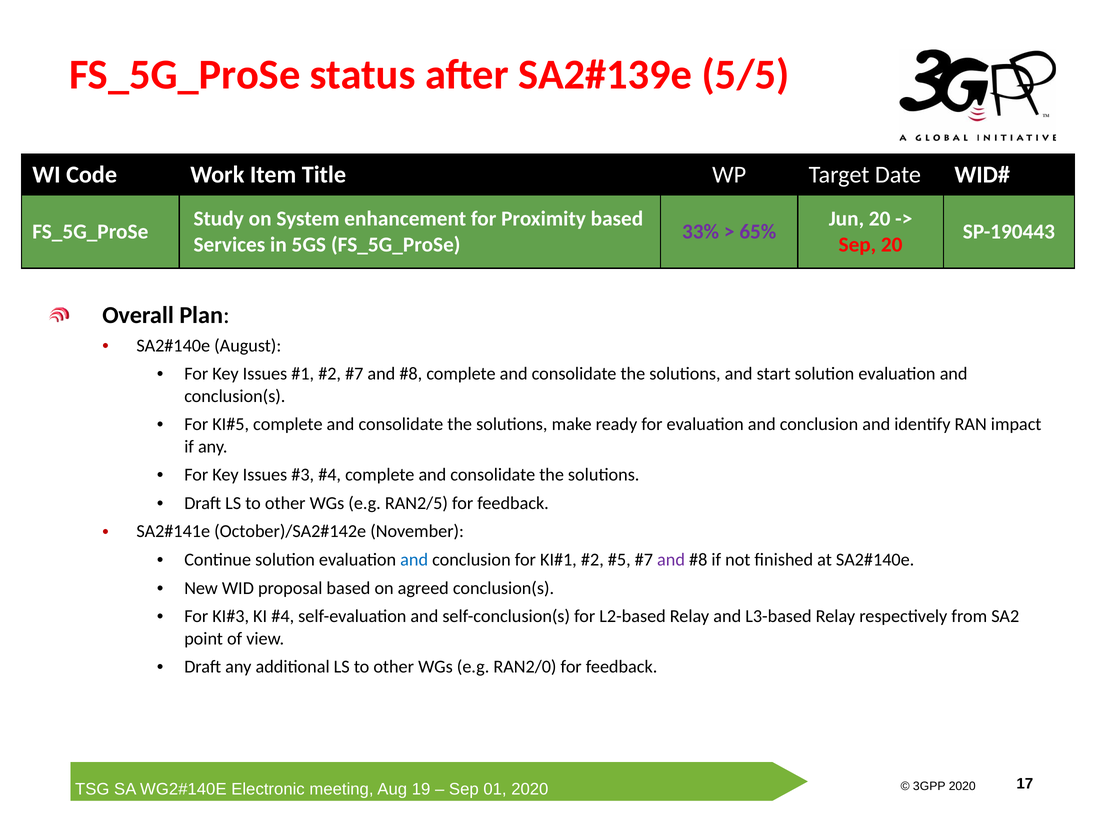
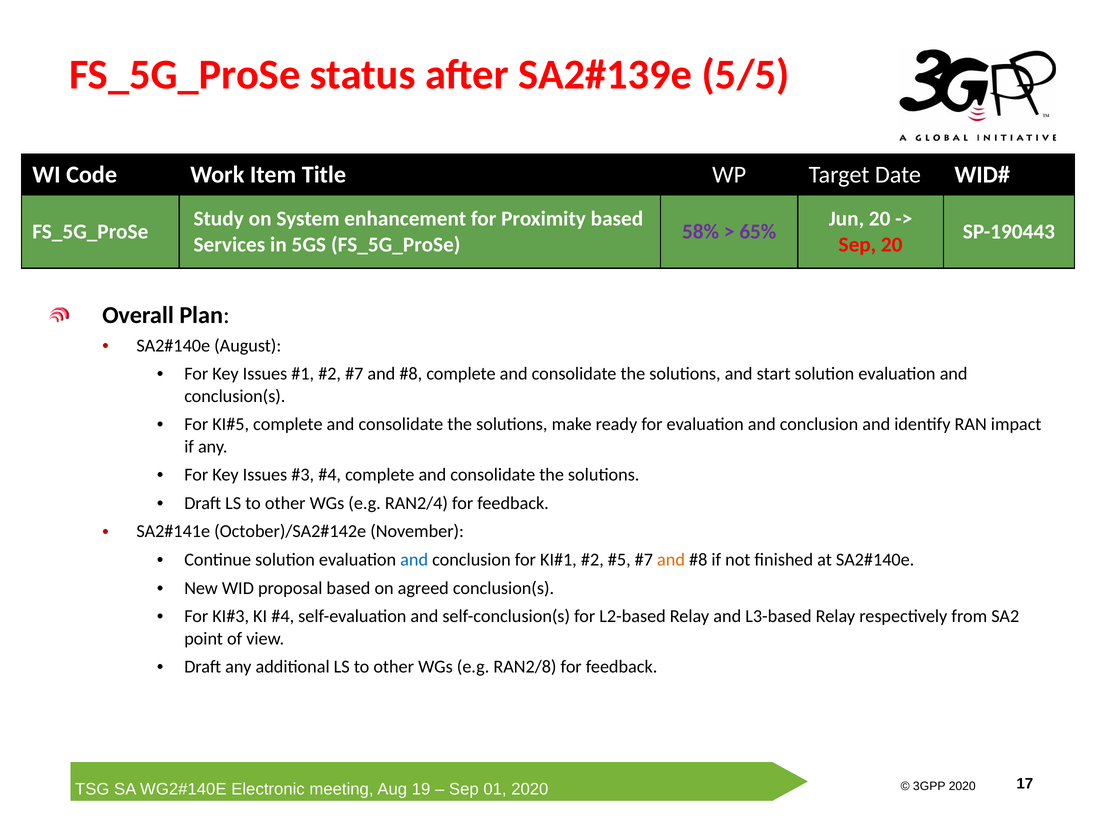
33%: 33% -> 58% (701, 232)
RAN2/5: RAN2/5 -> RAN2/4 (416, 503)
and colour: purple -> orange (671, 560)
RAN2/0: RAN2/0 -> RAN2/8 (525, 667)
